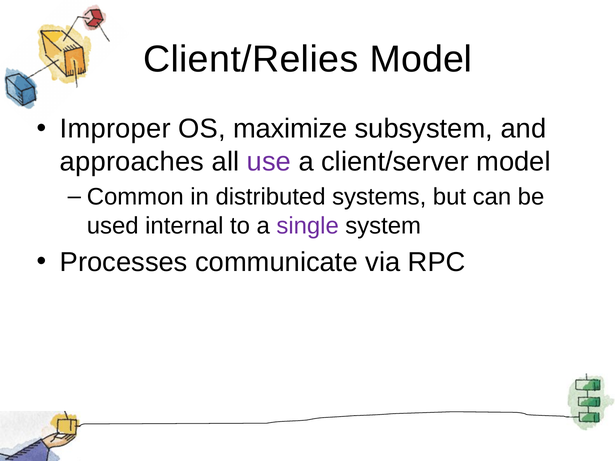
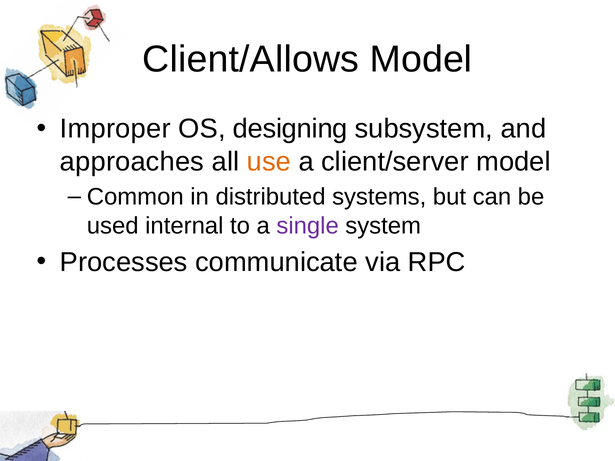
Client/Relies: Client/Relies -> Client/Allows (251, 60)
maximize: maximize -> designing (290, 129)
use colour: purple -> orange (269, 162)
